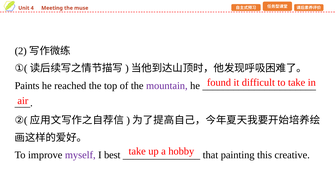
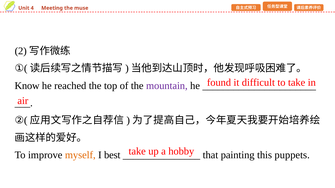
Paints: Paints -> Know (27, 86)
myself colour: purple -> orange (80, 155)
creative: creative -> puppets (292, 155)
